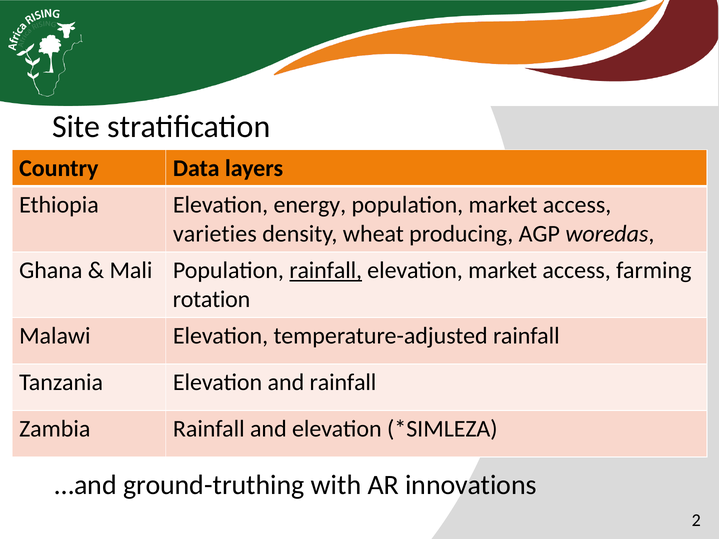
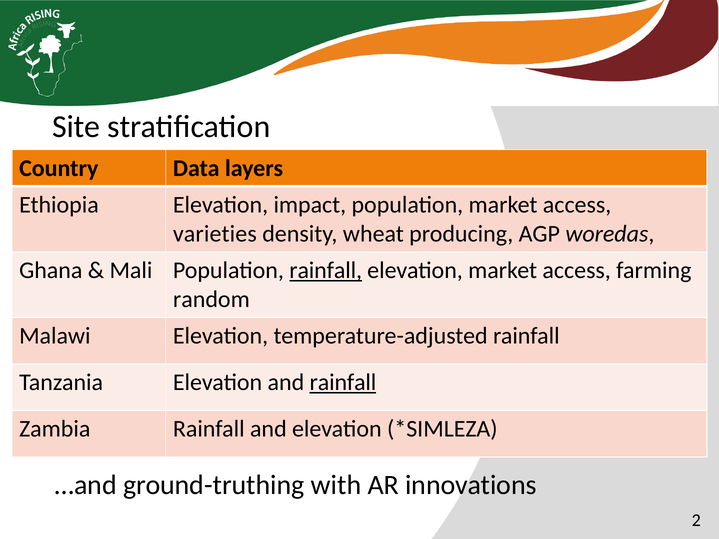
energy: energy -> impact (310, 205)
rotation: rotation -> random (211, 300)
rainfall underline: none -> present (343, 383)
